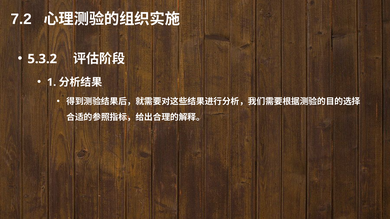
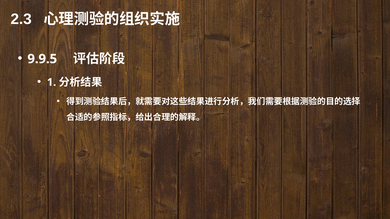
7.2: 7.2 -> 2.3 (21, 19)
5.3.2: 5.3.2 -> 9.9.5 (42, 59)
